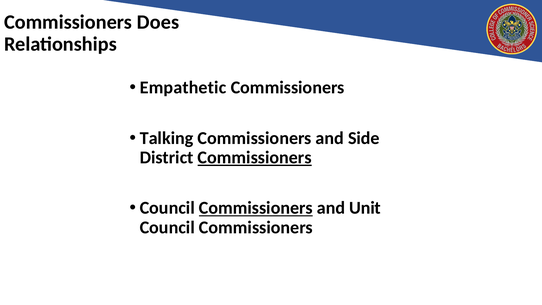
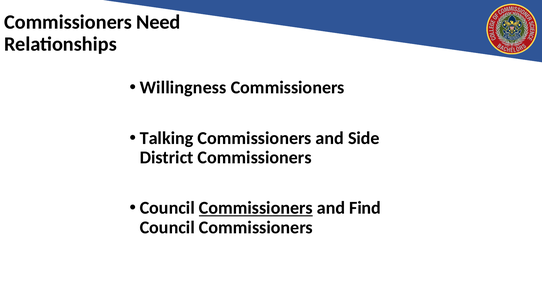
Does: Does -> Need (158, 22)
Empathetic: Empathetic -> Willingness (183, 88)
Commissioners underline: present -> none (255, 158)
Unit: Unit -> Find (365, 208)
